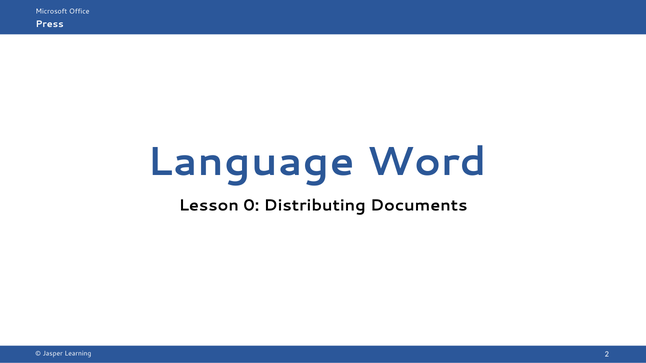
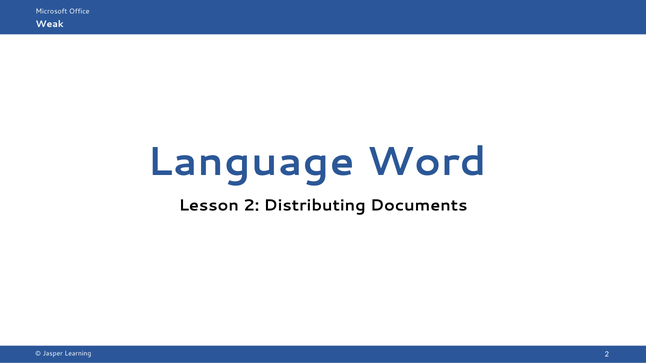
Press: Press -> Weak (50, 24)
Lesson 0: 0 -> 2 (251, 206)
